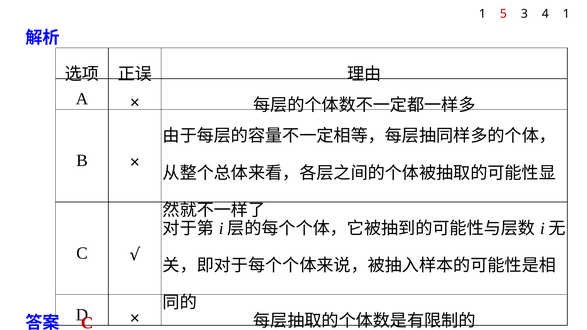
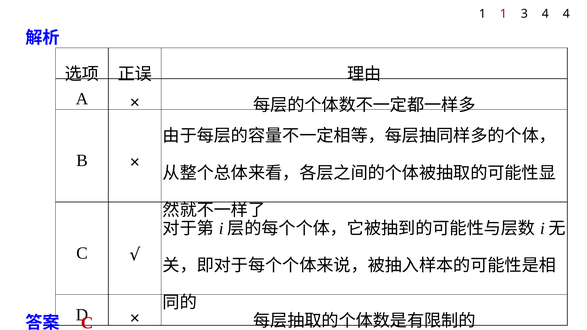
1 5: 5 -> 1 (503, 14)
4 1: 1 -> 4 (566, 14)
